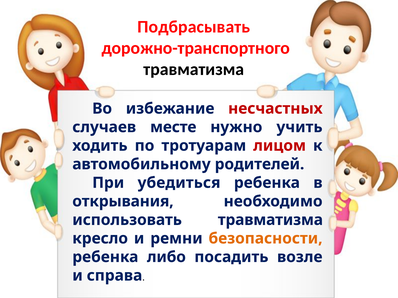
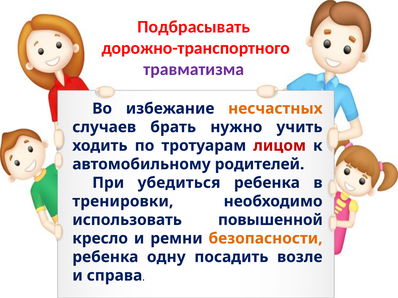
травматизма colour: black -> purple (194, 69)
несчастных colour: red -> orange (275, 109)
месте: месте -> брать (173, 127)
открывания: открывания -> тренировки (123, 202)
использовать травматизма: травматизма -> повышенной (270, 220)
либо: либо -> одну (166, 257)
